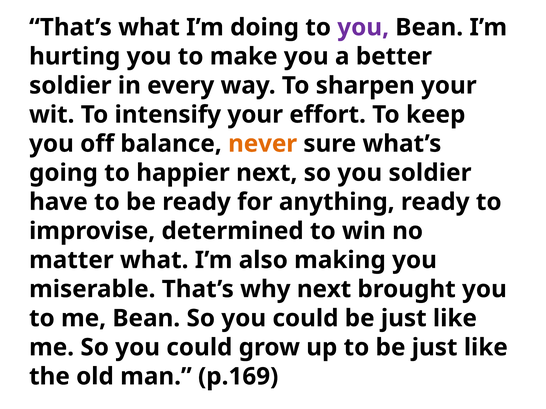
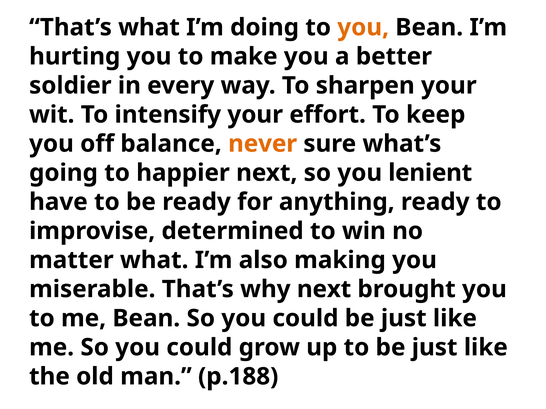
you colour: purple -> orange (363, 27)
you soldier: soldier -> lenient (430, 173)
p.169: p.169 -> p.188 (238, 377)
